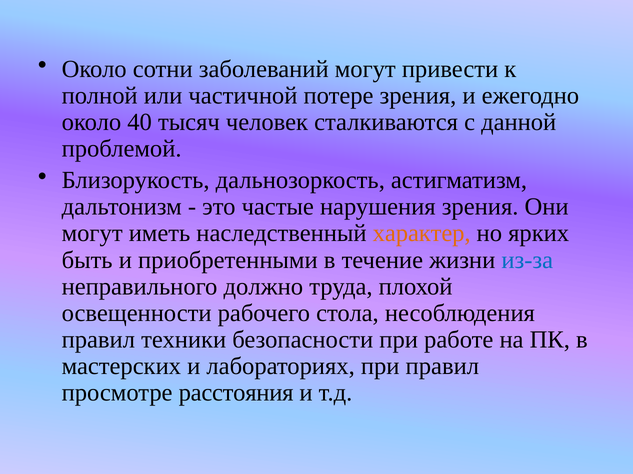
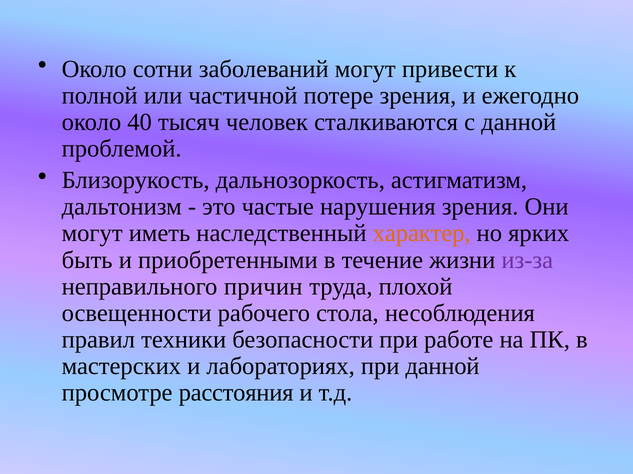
из-за colour: blue -> purple (527, 260)
должно: должно -> причин (263, 287)
при правил: правил -> данной (442, 367)
